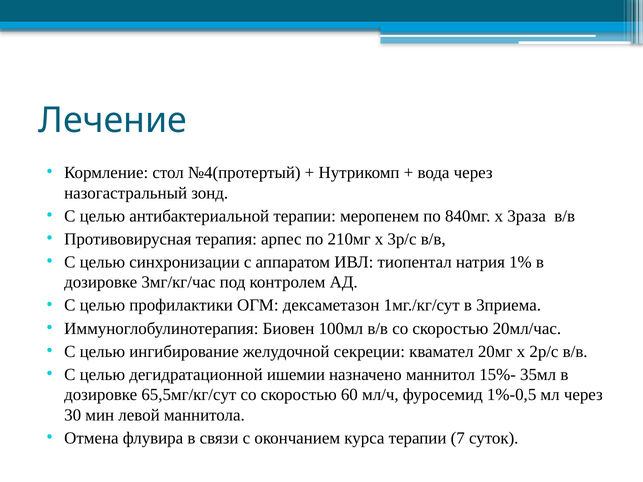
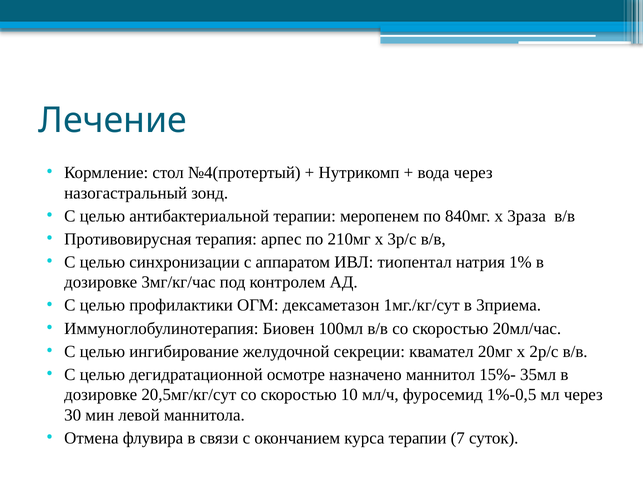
ишемии: ишемии -> осмотре (296, 375)
65,5мг/кг/сут: 65,5мг/кг/сут -> 20,5мг/кг/сут (189, 395)
60: 60 -> 10 (349, 395)
